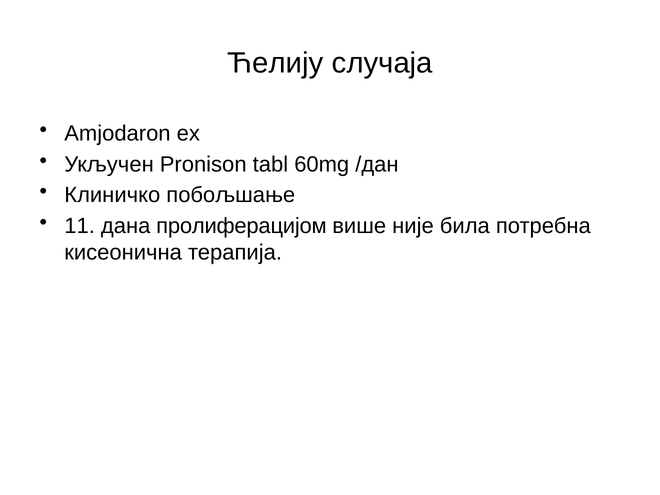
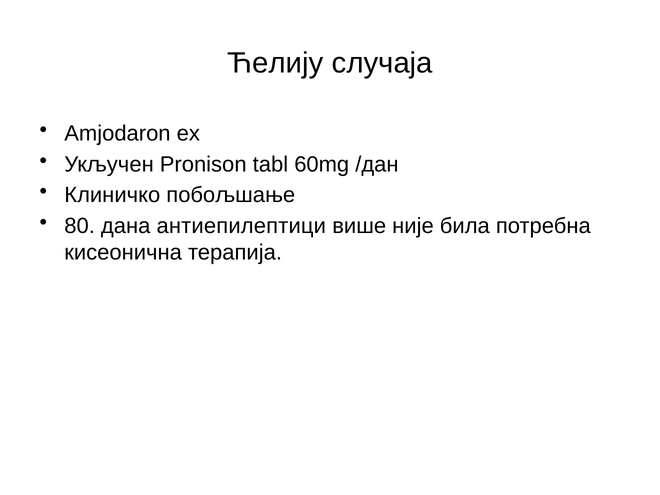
11: 11 -> 80 (80, 226)
пролиферацијом: пролиферацијом -> антиепилептици (241, 226)
